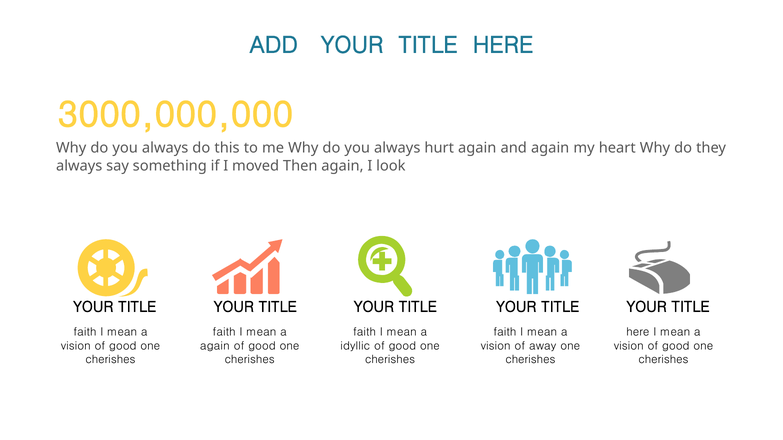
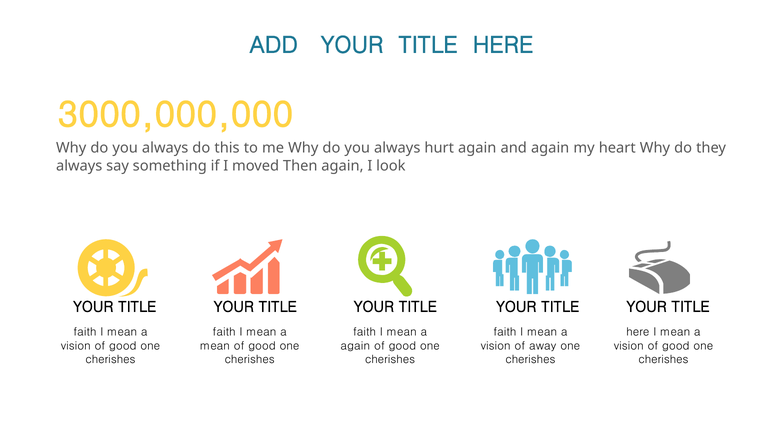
again: again -> mean (215, 346)
idyllic: idyllic -> again (355, 346)
